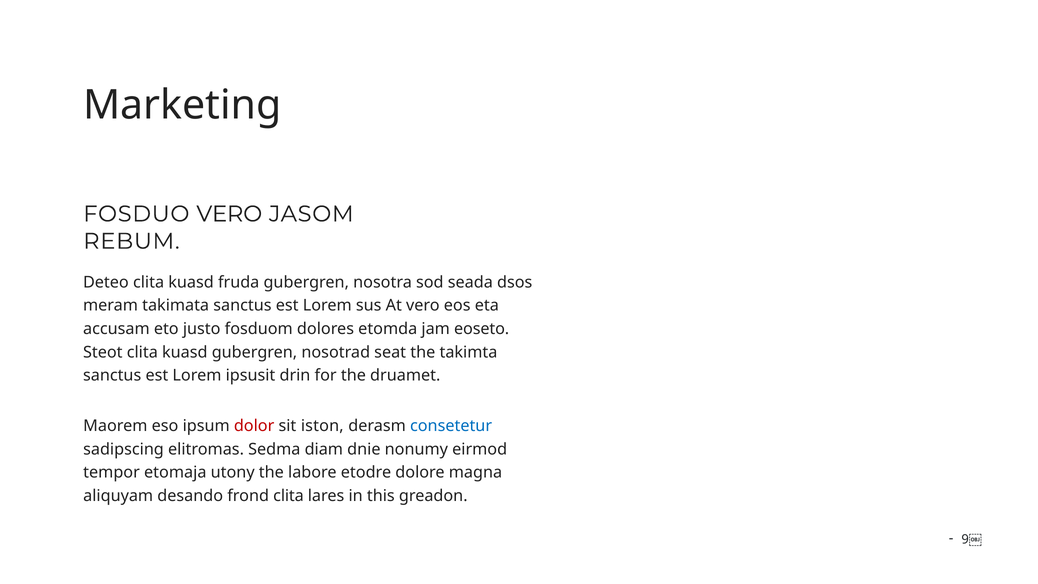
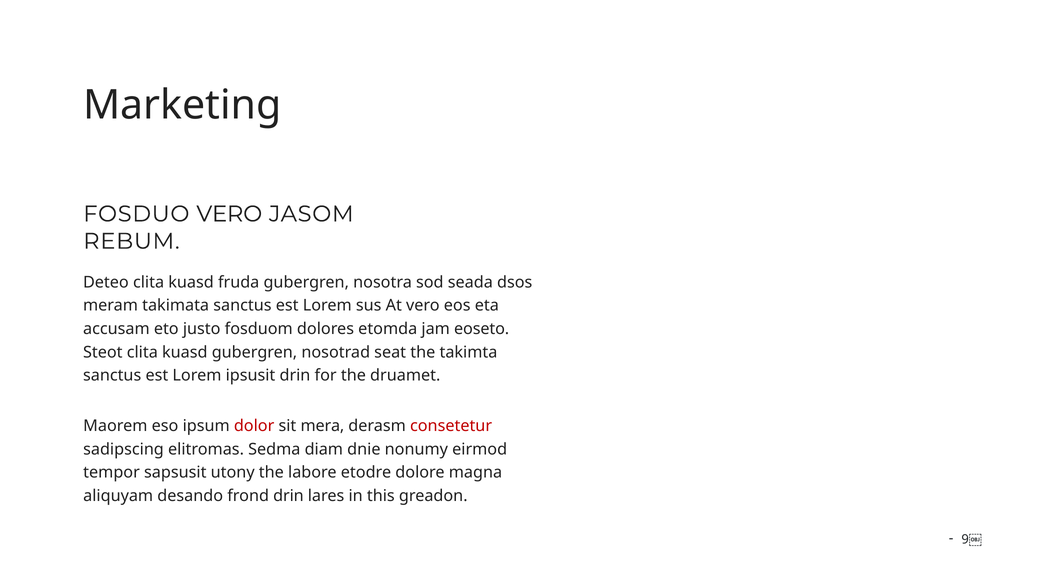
iston: iston -> mera (322, 426)
consetetur colour: blue -> red (451, 426)
etomaja: etomaja -> sapsusit (175, 473)
frond clita: clita -> drin (288, 496)
